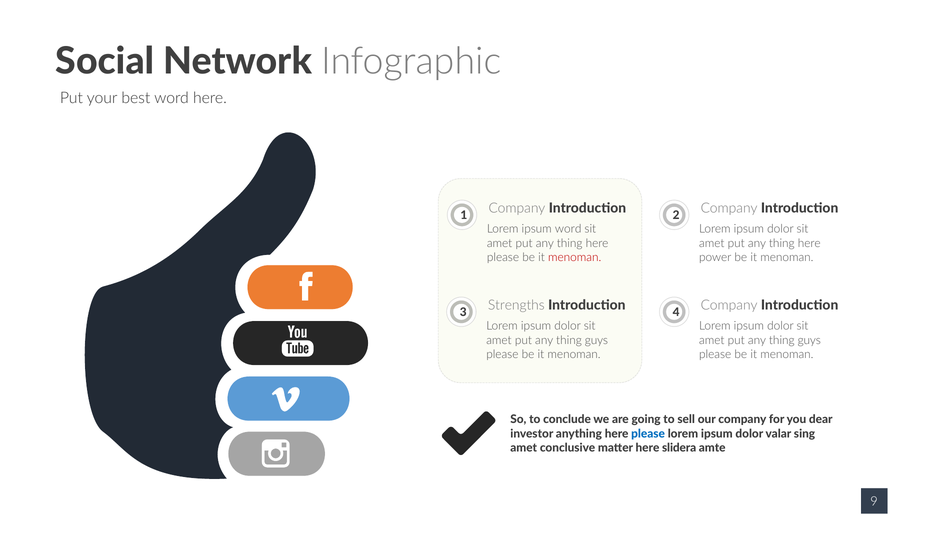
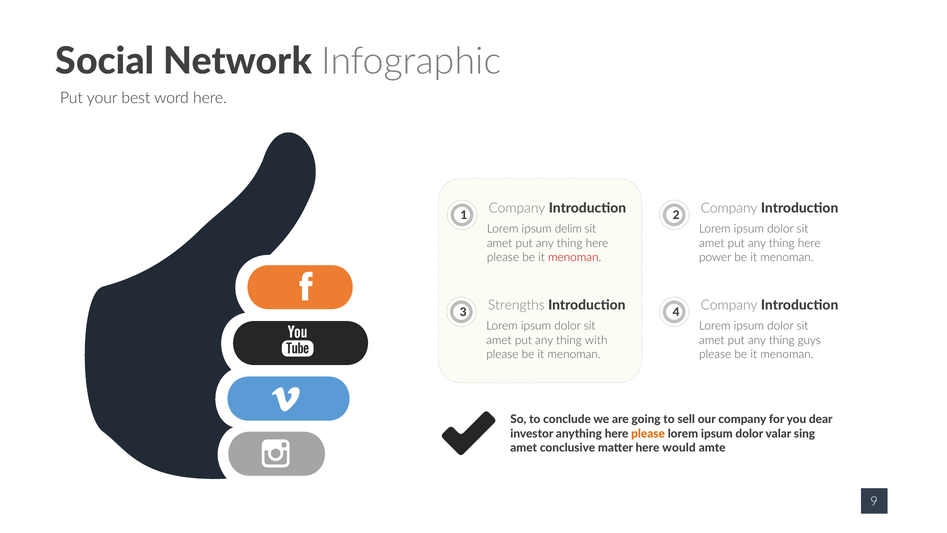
ipsum word: word -> delim (568, 229)
guys: guys -> with (596, 340)
please colour: blue -> orange (648, 433)
slidera: slidera -> would (679, 448)
